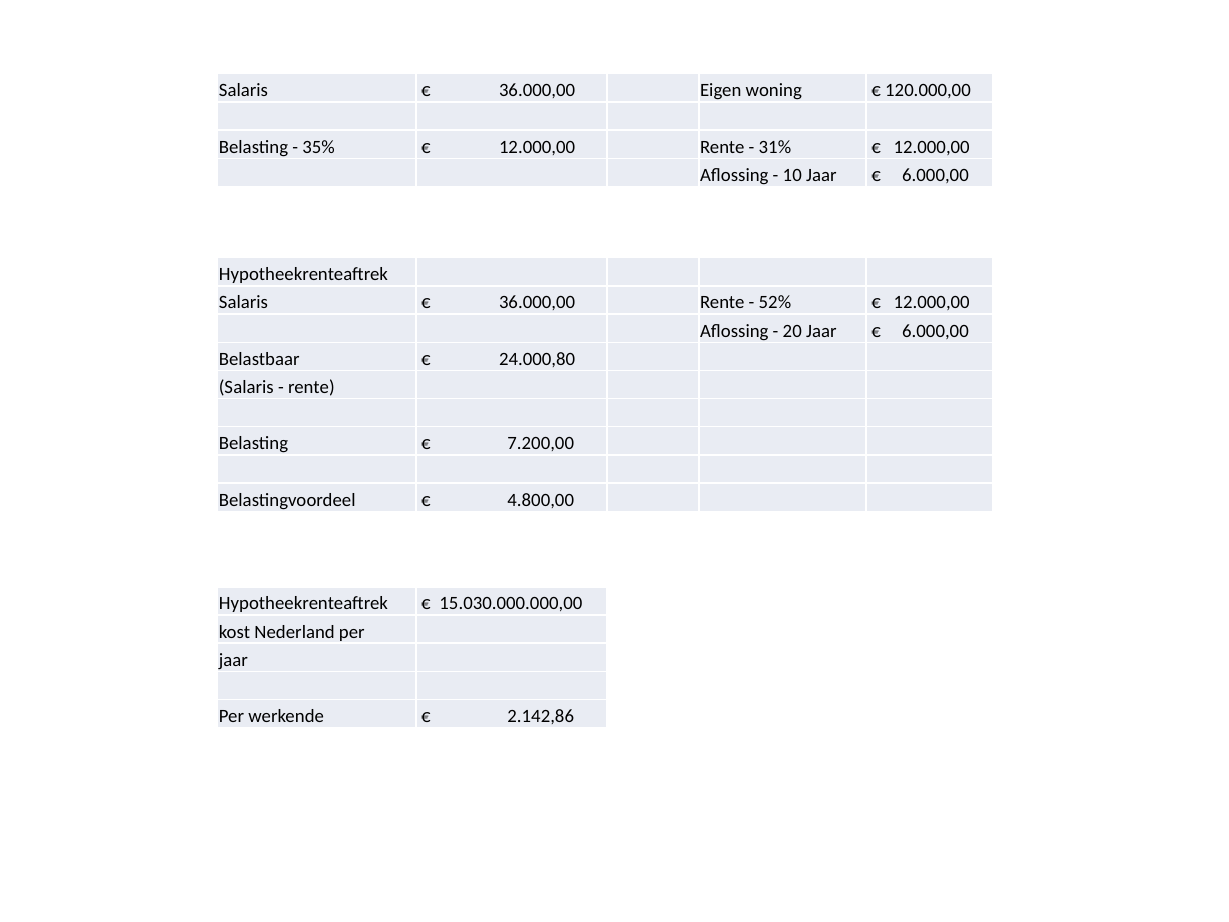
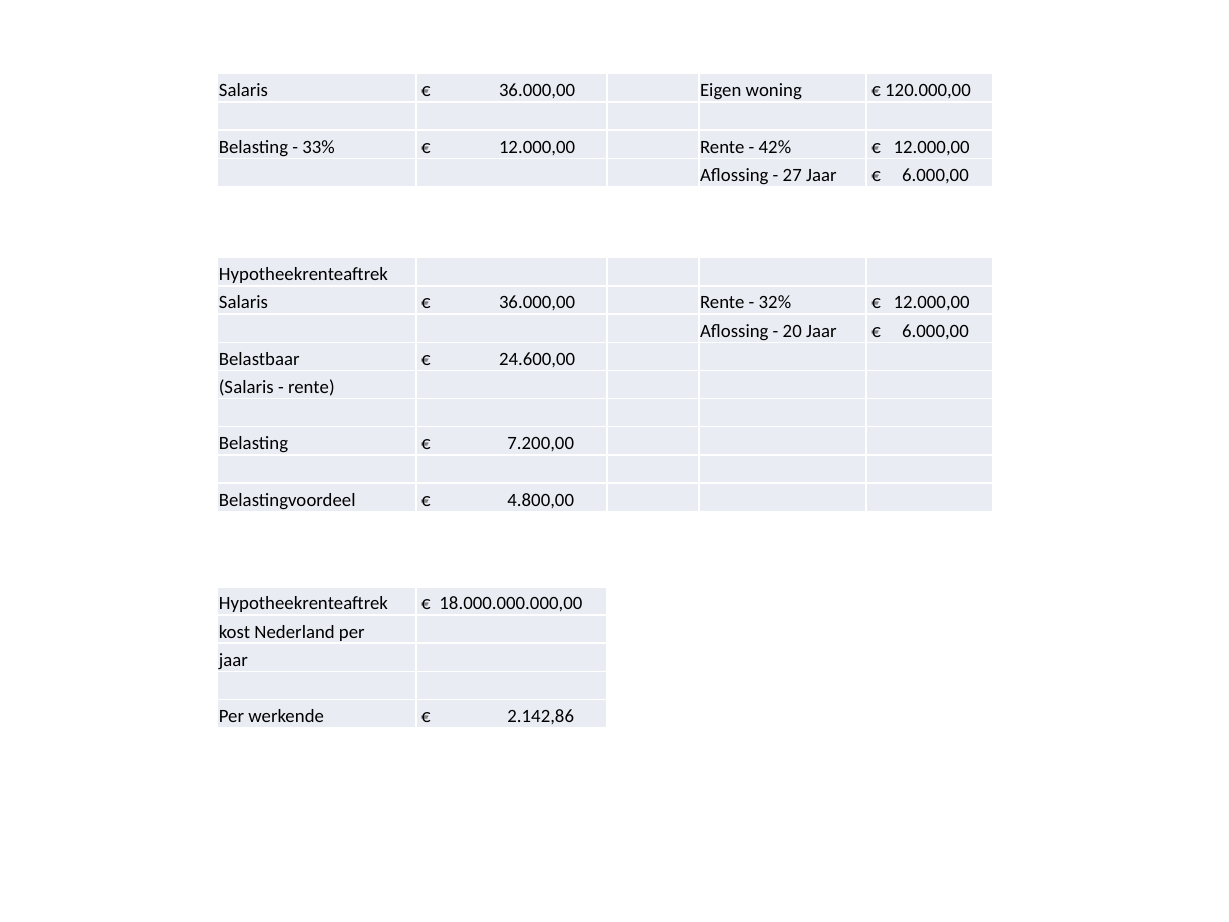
35%: 35% -> 33% (319, 147)
31%: 31% -> 42% (775, 147)
10: 10 -> 27 (792, 175)
52%: 52% -> 32% (775, 303)
24.000,80: 24.000,80 -> 24.600,00 (537, 359)
15.030.000.000,00: 15.030.000.000,00 -> 18.000.000.000,00 (511, 604)
